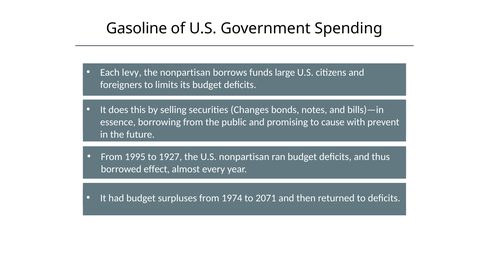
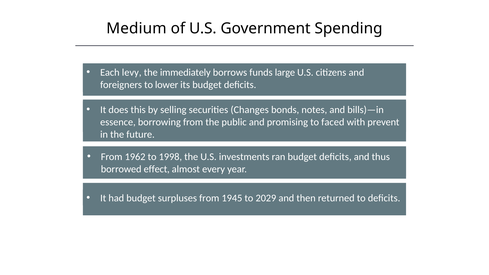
Gasoline: Gasoline -> Medium (136, 28)
the nonpartisan: nonpartisan -> immediately (185, 73)
limits: limits -> lower (167, 85)
cause: cause -> faced (333, 122)
1995: 1995 -> 1962 (135, 157)
1927: 1927 -> 1998 (170, 157)
U.S nonpartisan: nonpartisan -> investments (244, 157)
1974: 1974 -> 1945 (232, 198)
2071: 2071 -> 2029 (266, 198)
